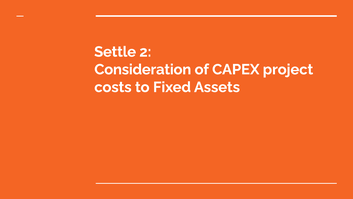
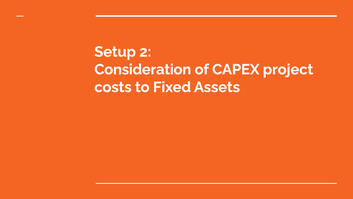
Settle: Settle -> Setup (115, 52)
